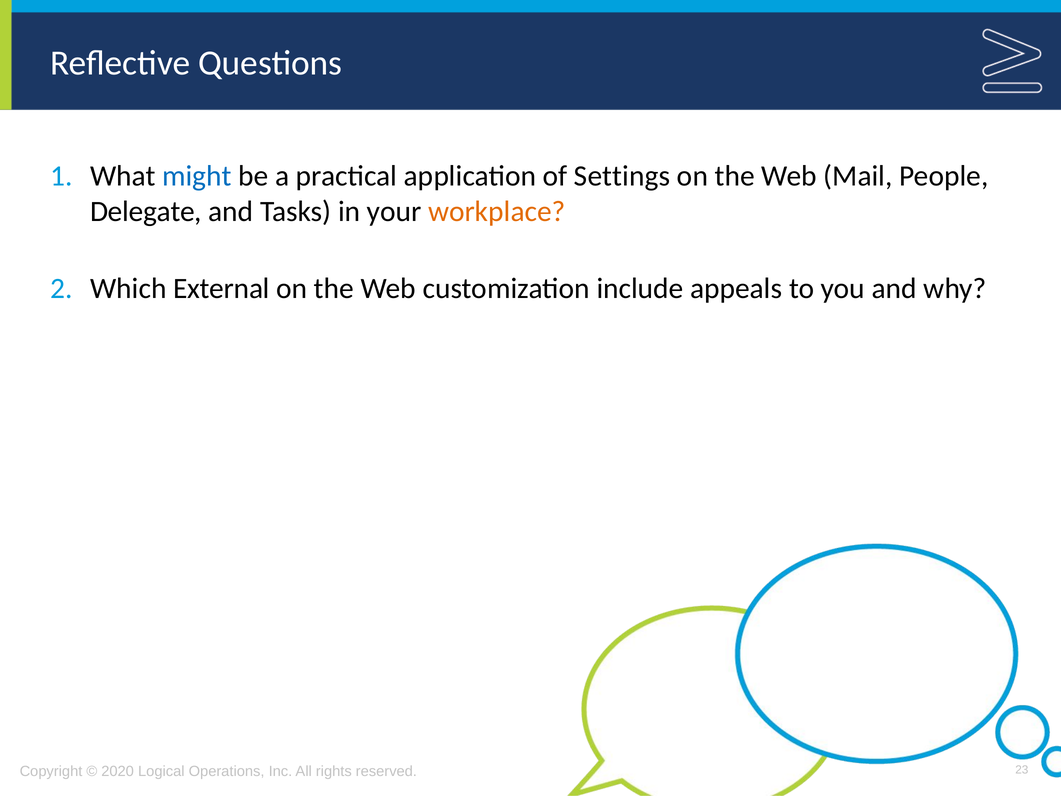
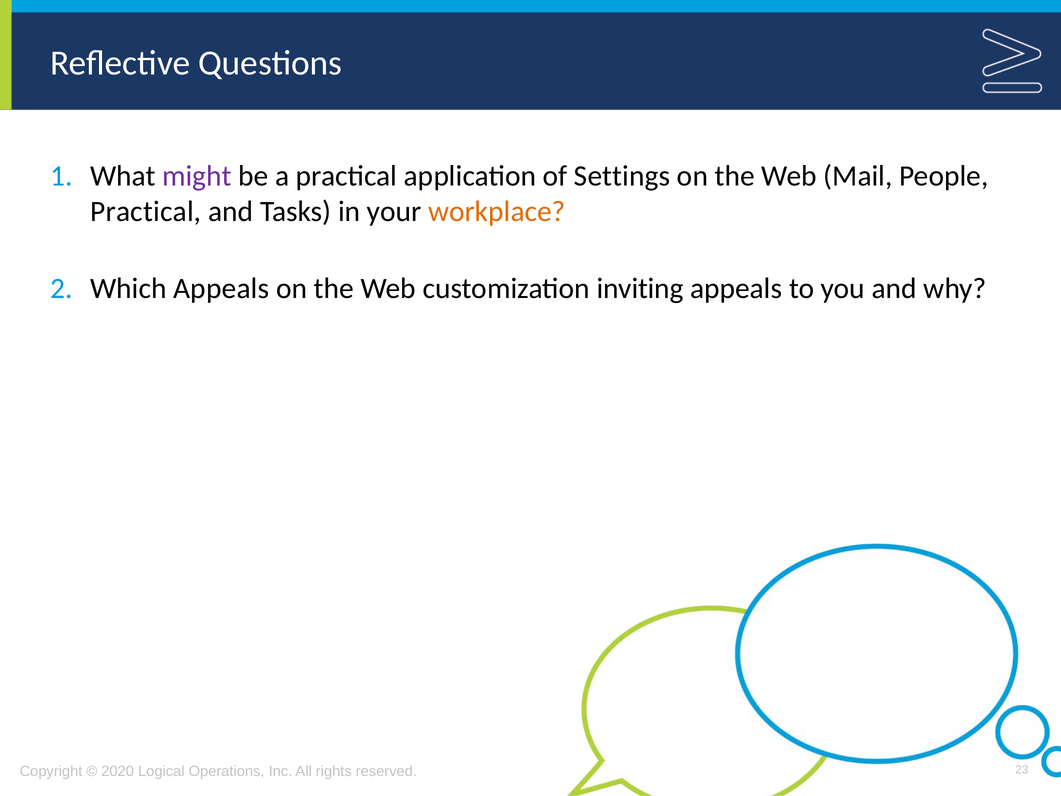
might colour: blue -> purple (197, 176)
Delegate: Delegate -> Practical (146, 212)
Which External: External -> Appeals (221, 288)
include: include -> inviting (640, 288)
